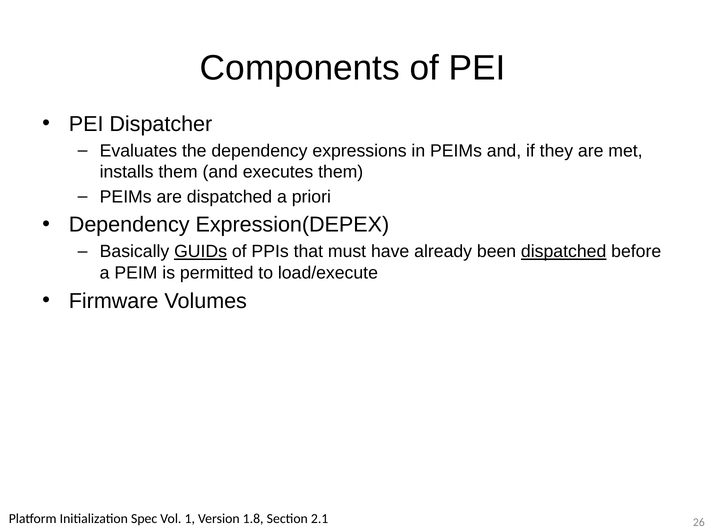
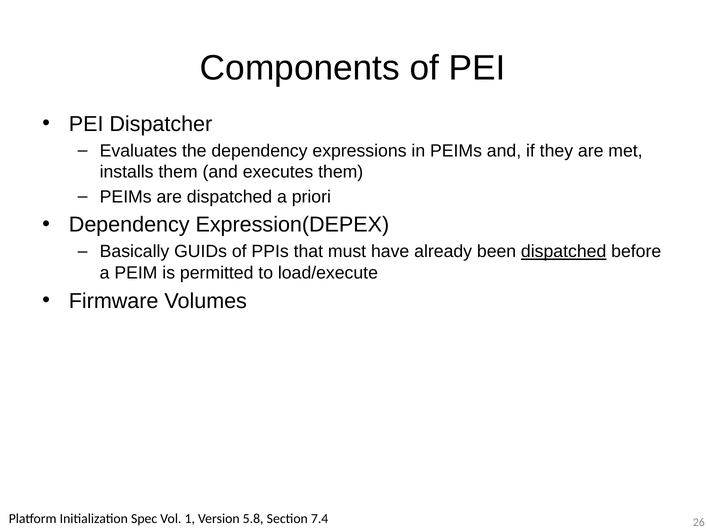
GUIDs underline: present -> none (201, 251)
1.8: 1.8 -> 5.8 (253, 518)
2.1: 2.1 -> 7.4 (320, 518)
